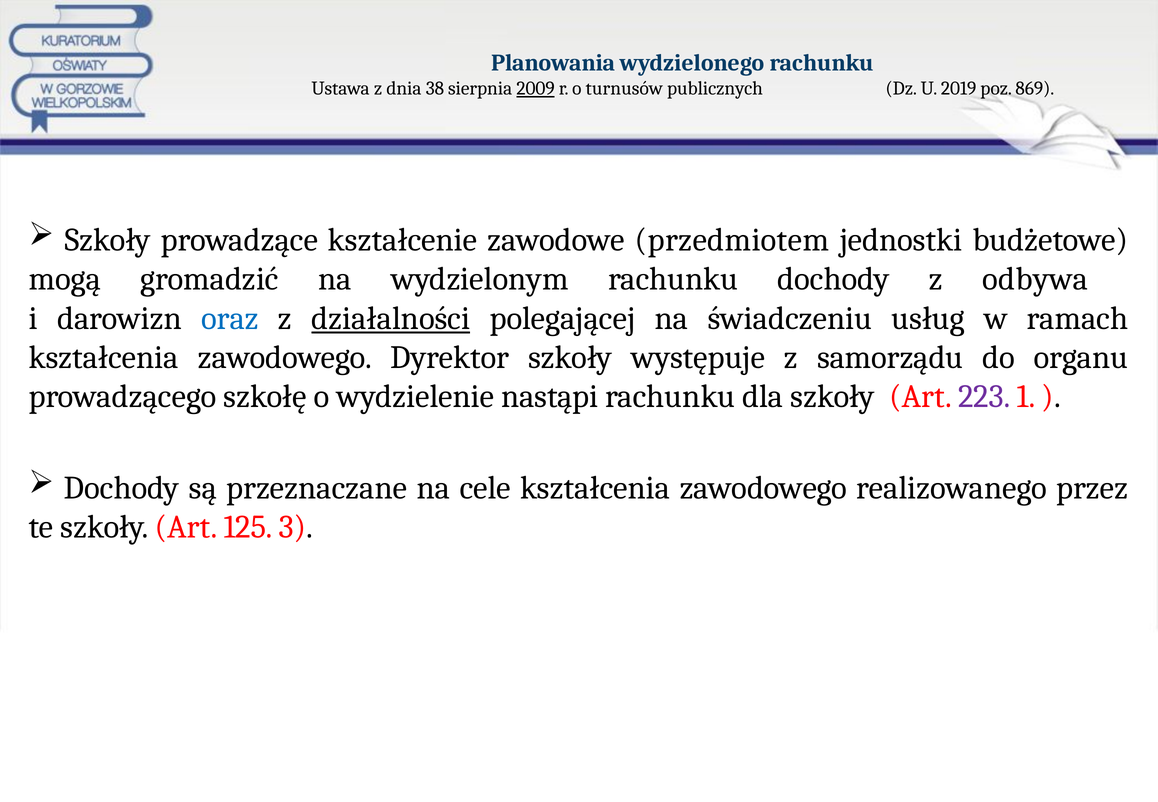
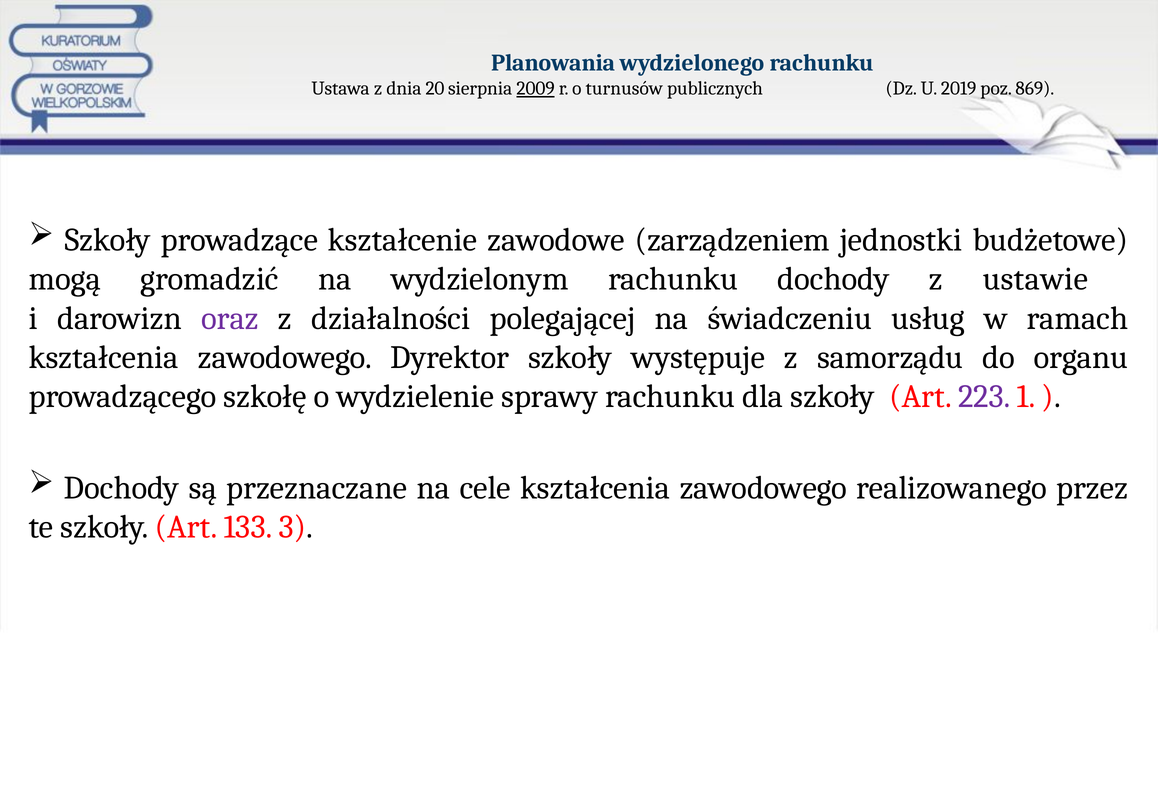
38: 38 -> 20 (435, 88)
przedmiotem: przedmiotem -> zarządzeniem (732, 240)
odbywa: odbywa -> ustawie (1035, 279)
oraz colour: blue -> purple (230, 318)
działalności underline: present -> none (391, 318)
nastąpi: nastąpi -> sprawy (550, 396)
125: 125 -> 133 (248, 527)
